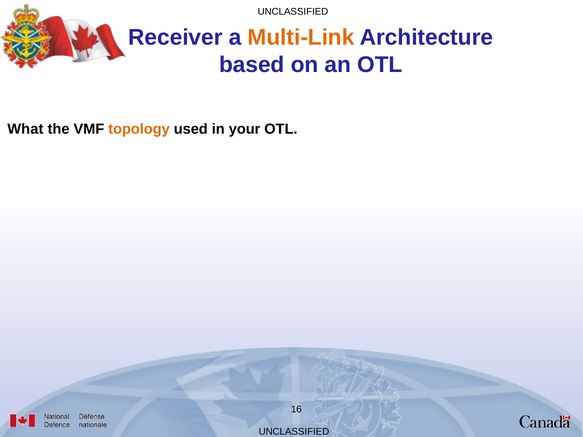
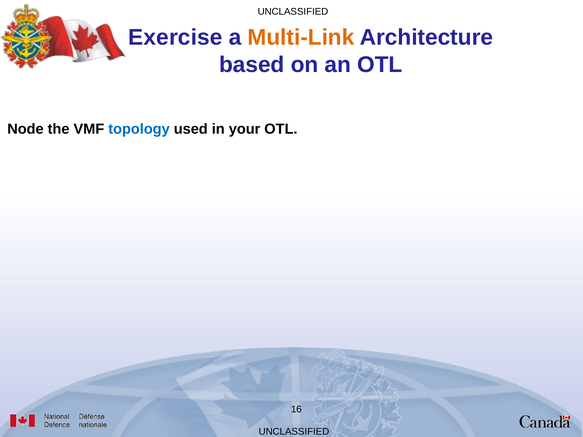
Receiver: Receiver -> Exercise (175, 38)
What: What -> Node (25, 129)
topology colour: orange -> blue (139, 129)
